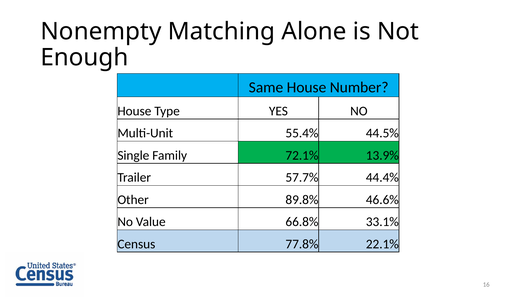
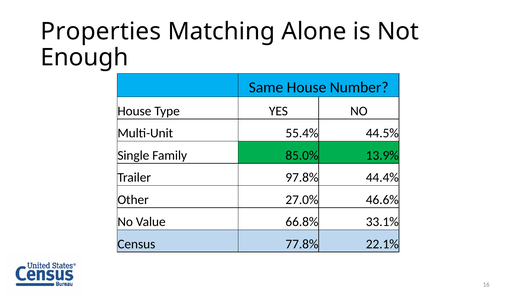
Nonempty: Nonempty -> Properties (101, 31)
72.1%: 72.1% -> 85.0% (302, 155)
57.7%: 57.7% -> 97.8% (302, 178)
89.8%: 89.8% -> 27.0% (302, 200)
